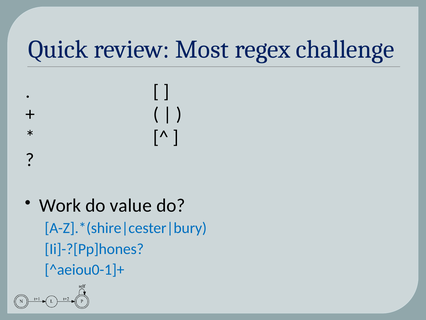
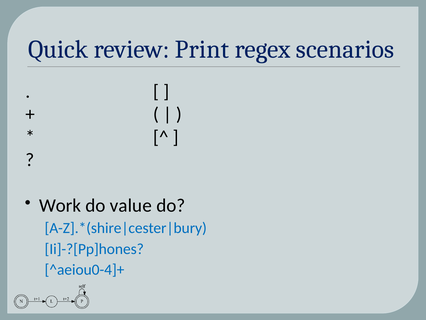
Most: Most -> Print (202, 49)
challenge: challenge -> scenarios (345, 49)
^aeiou0-1]+: ^aeiou0-1]+ -> ^aeiou0-4]+ (85, 269)
